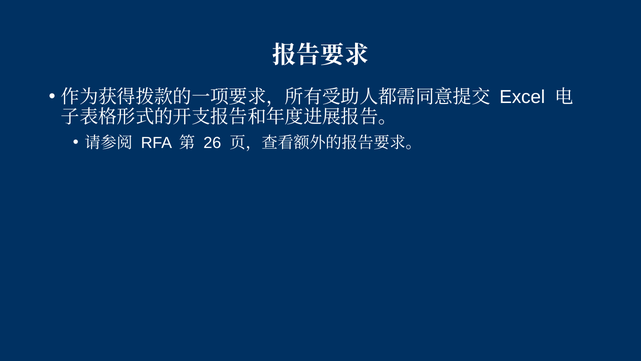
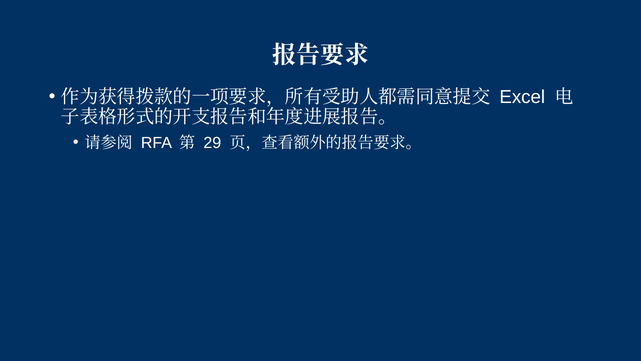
26: 26 -> 29 (212, 143)
